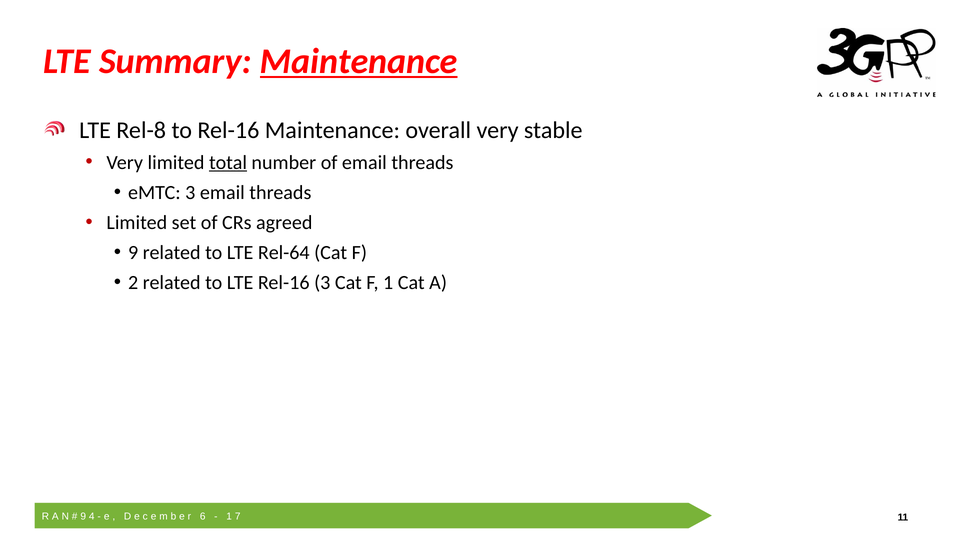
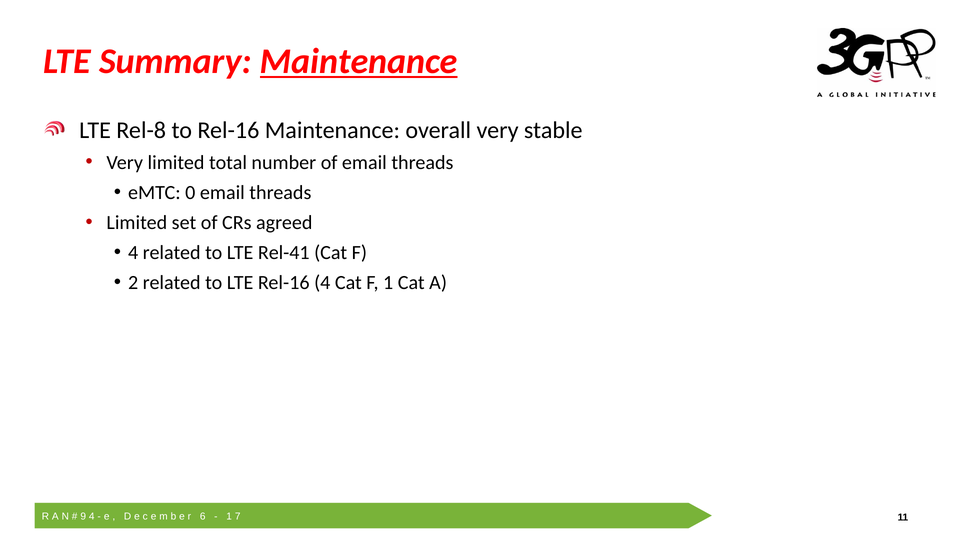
total underline: present -> none (228, 163)
eMTC 3: 3 -> 0 (190, 193)
9: 9 -> 4 (133, 253)
Rel-64: Rel-64 -> Rel-41 (284, 253)
Rel-16 3: 3 -> 4 (322, 283)
